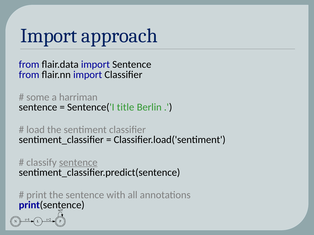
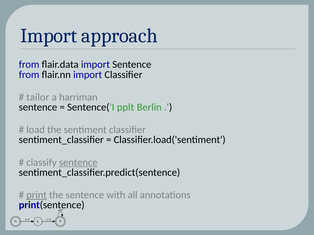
some: some -> tailor (38, 97)
title: title -> pplt (126, 107)
print underline: none -> present (37, 195)
